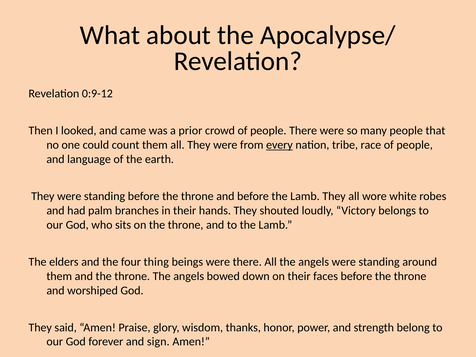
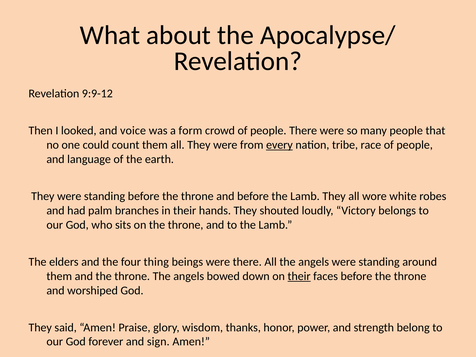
0:9-12: 0:9-12 -> 9:9-12 (97, 94)
came: came -> voice (133, 131)
prior: prior -> form (190, 131)
their underline: none -> present (299, 276)
